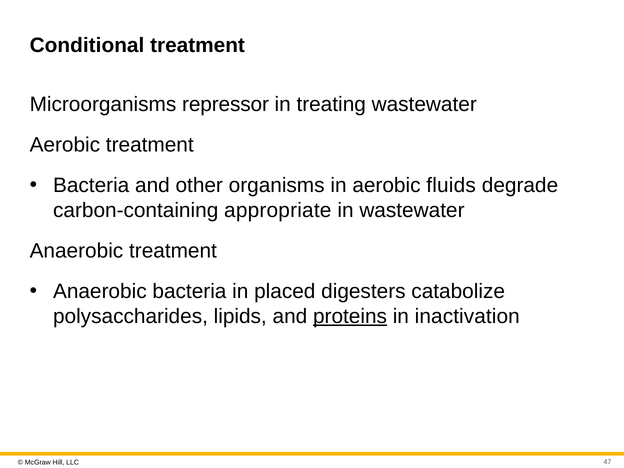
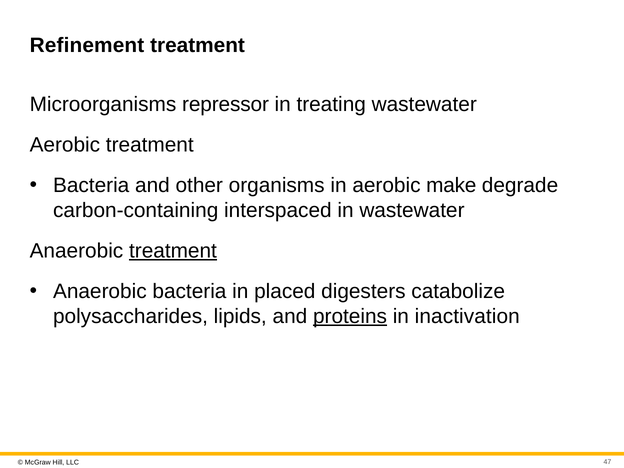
Conditional: Conditional -> Refinement (87, 45)
fluids: fluids -> make (451, 185)
appropriate: appropriate -> interspaced (278, 210)
treatment underline: none -> present (173, 251)
